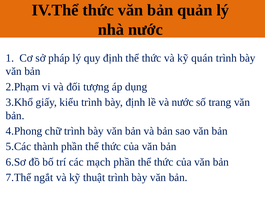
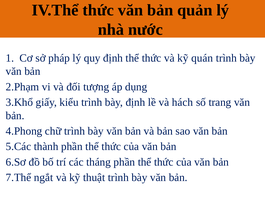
và nước: nước -> hách (183, 102)
mạch: mạch -> tháng (99, 162)
